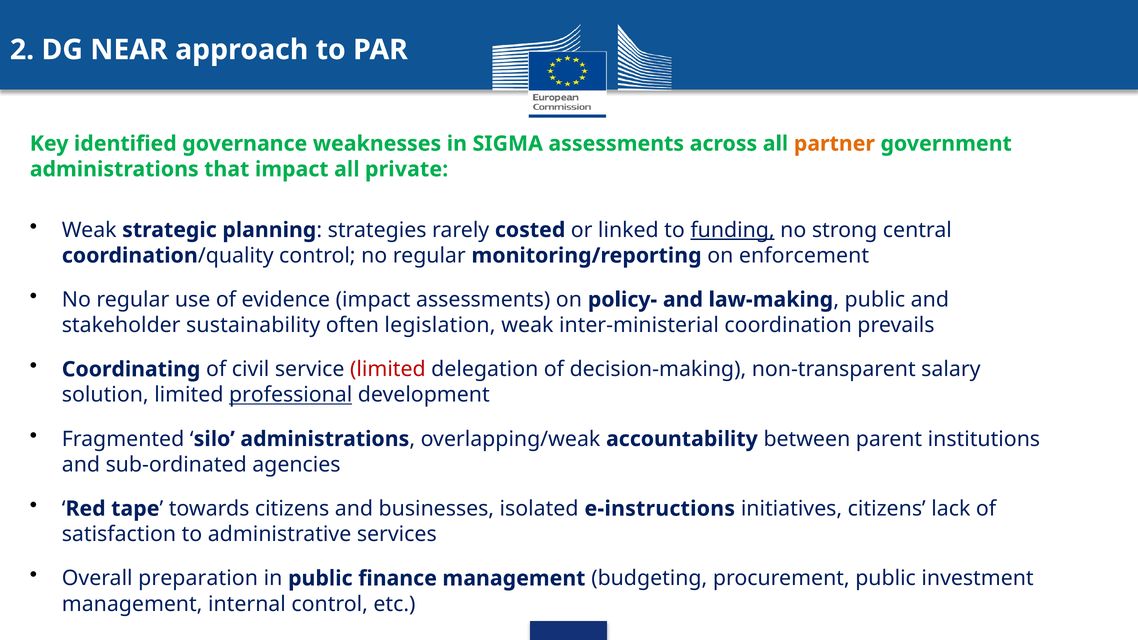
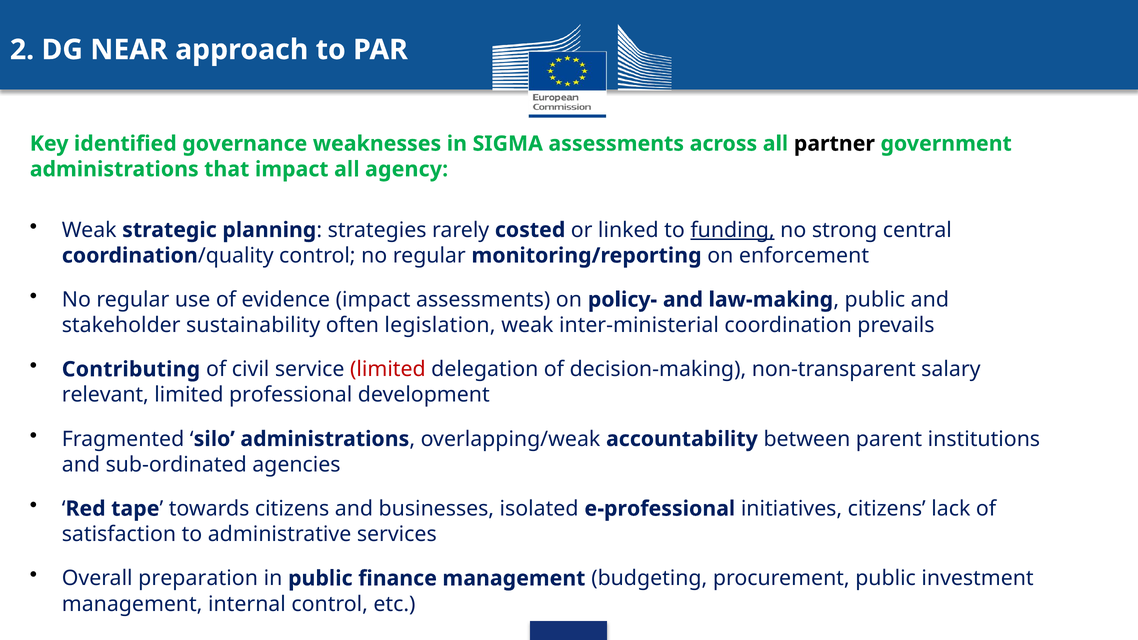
partner colour: orange -> black (834, 144)
private: private -> agency (407, 169)
Coordinating: Coordinating -> Contributing (131, 369)
solution: solution -> relevant (105, 395)
professional underline: present -> none (291, 395)
e-instructions: e-instructions -> e-professional (660, 509)
